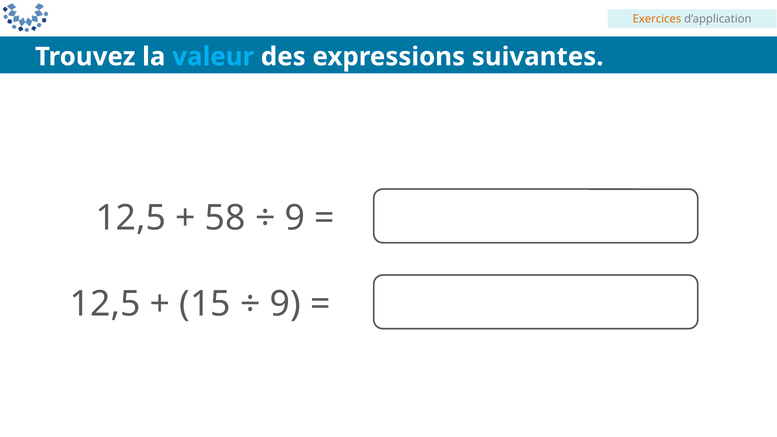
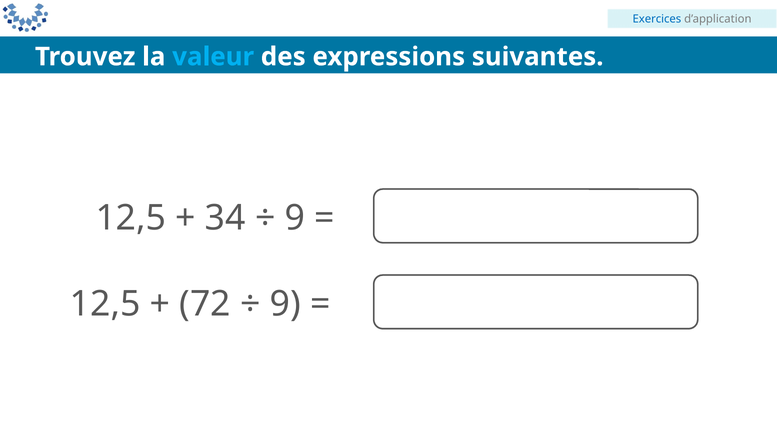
Exercices colour: orange -> blue (657, 19)
58: 58 -> 34 (225, 218)
15: 15 -> 72 (205, 304)
